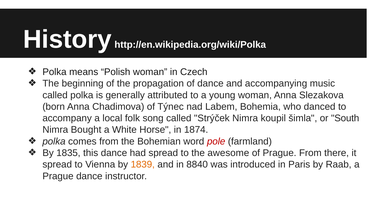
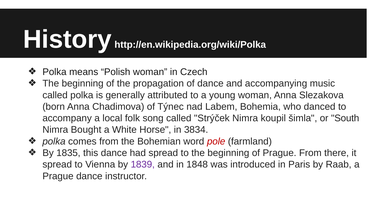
1874: 1874 -> 3834 (196, 130)
to the awesome: awesome -> beginning (228, 153)
1839 colour: orange -> purple (143, 165)
8840: 8840 -> 1848 (197, 165)
